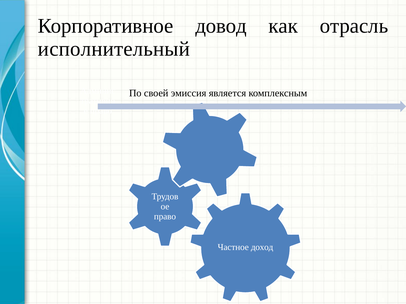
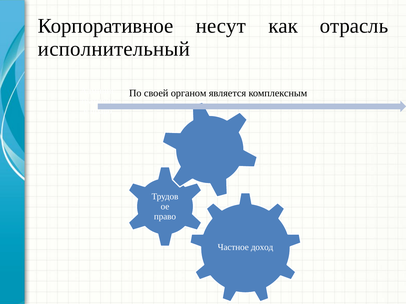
довод: довод -> несут (221, 26)
эмиссия: эмиссия -> органом (189, 93)
